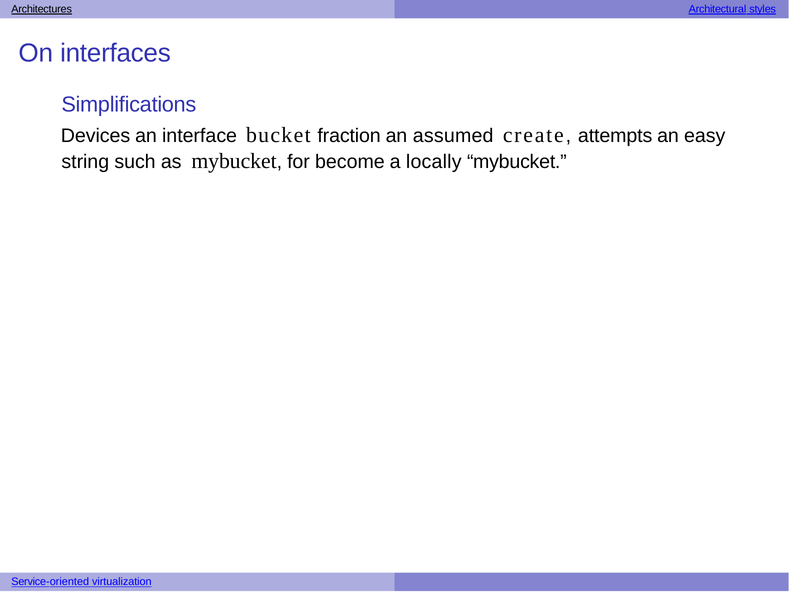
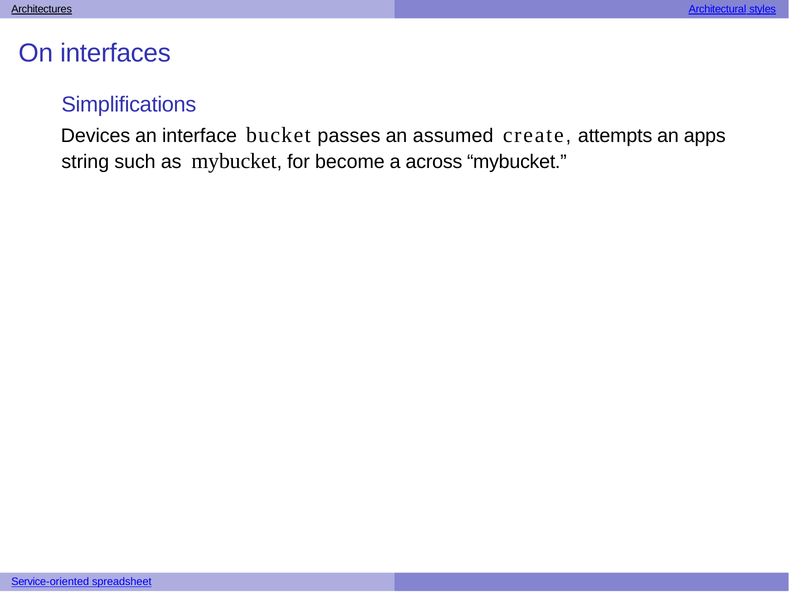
fraction: fraction -> passes (349, 136)
easy: easy -> apps (705, 136)
locally: locally -> across (434, 162)
virtualization: virtualization -> spreadsheet (122, 582)
